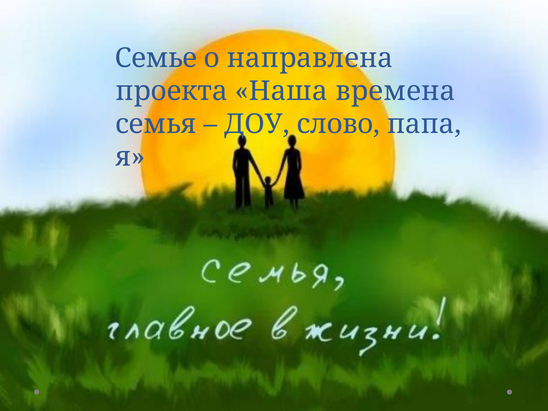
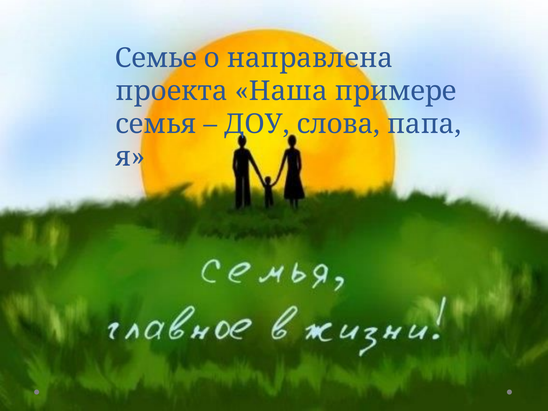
времена: времена -> примере (396, 91)
слово: слово -> слова (338, 124)
